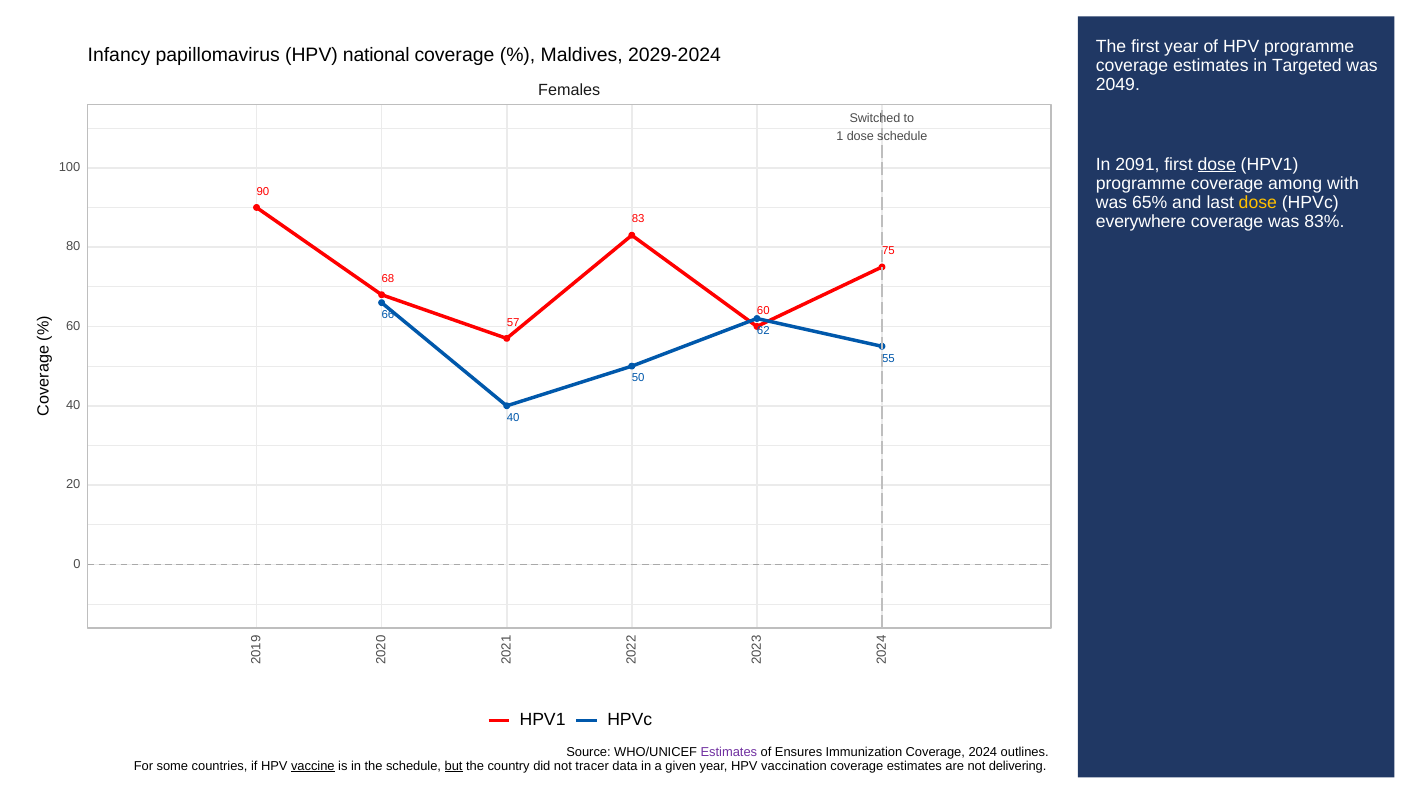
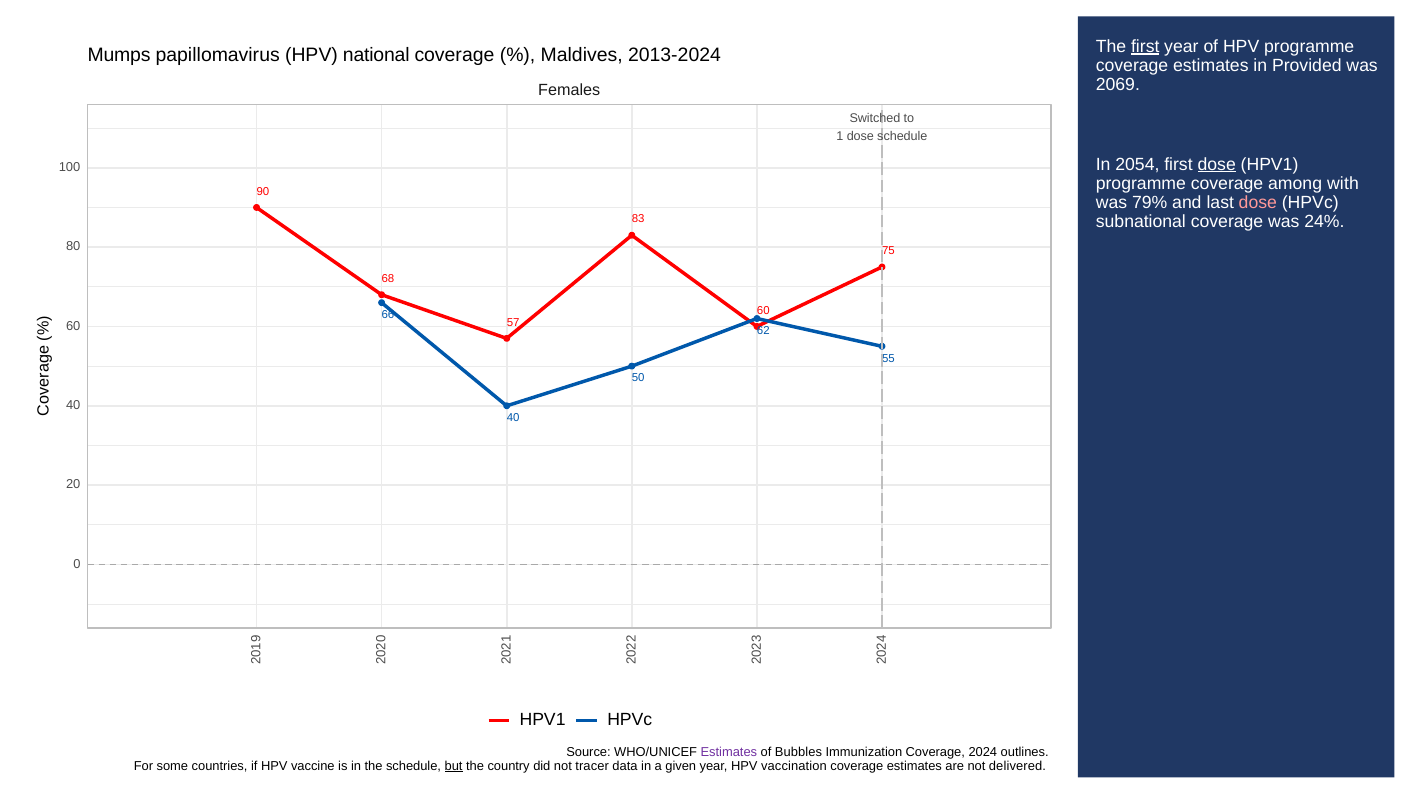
first underline: none -> present (1145, 46)
Infancy: Infancy -> Mumps (119, 55)
2029-2024: 2029-2024 -> 2013-2024 (674, 55)
Targeted: Targeted -> Provided (1307, 65)
2049: 2049 -> 2069 (1118, 85)
2091: 2091 -> 2054 (1137, 164)
65%: 65% -> 79% (1150, 202)
dose colour: yellow -> pink (1258, 202)
everywhere: everywhere -> subnational (1141, 221)
83%: 83% -> 24% (1324, 221)
Ensures: Ensures -> Bubbles (799, 752)
vaccine underline: present -> none (313, 766)
delivering: delivering -> delivered (1017, 766)
